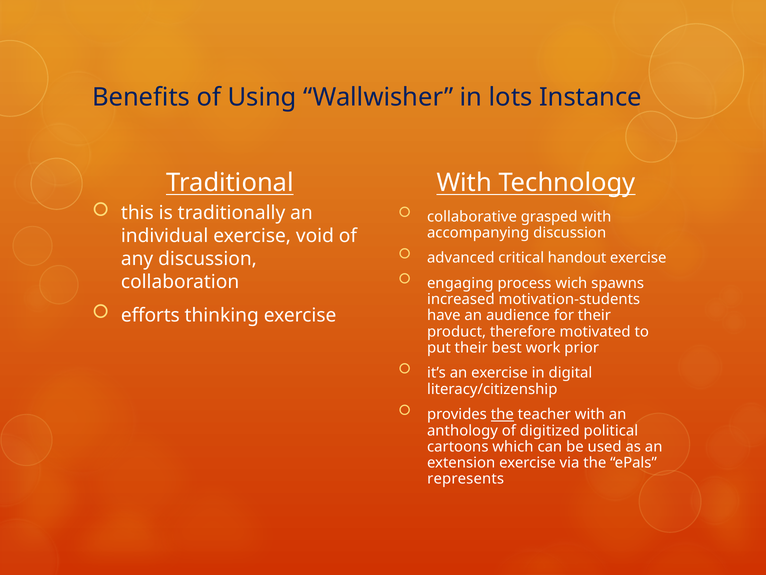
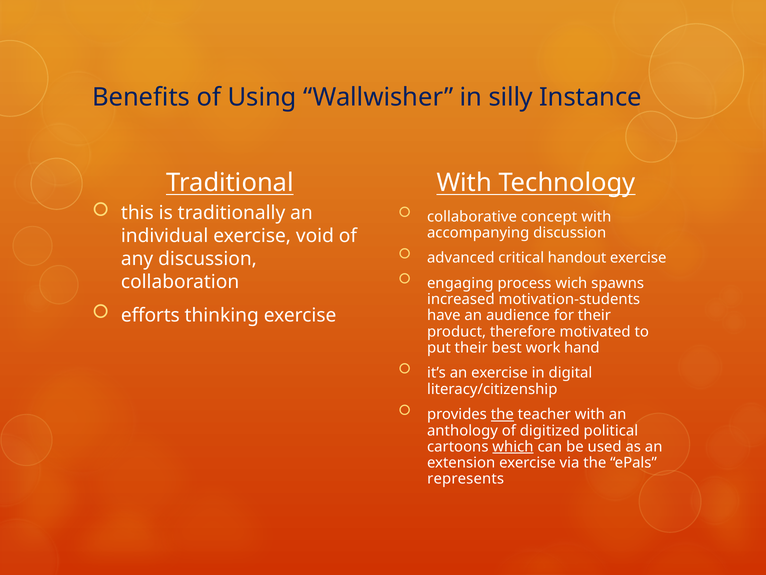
lots: lots -> silly (511, 97)
grasped: grasped -> concept (549, 216)
prior: prior -> hand (582, 347)
which underline: none -> present (513, 446)
